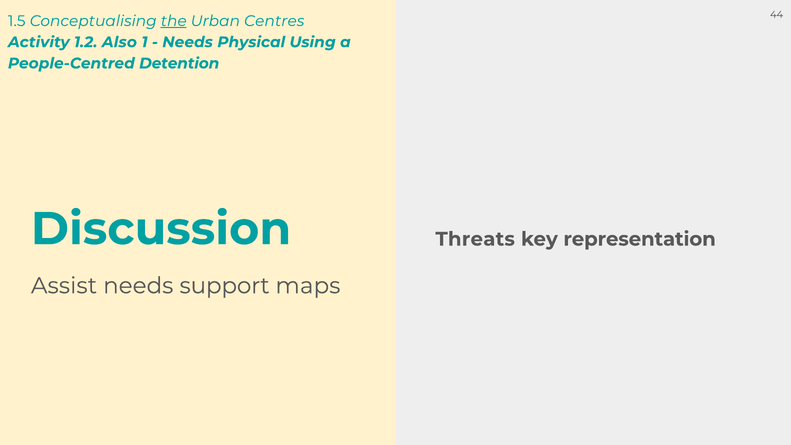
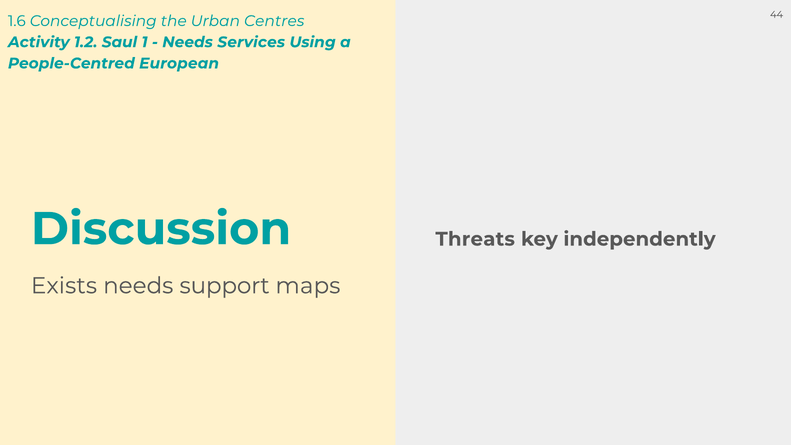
1.5: 1.5 -> 1.6 (17, 21)
the underline: present -> none (174, 21)
Also: Also -> Saul (119, 42)
Physical: Physical -> Services (251, 42)
Detention: Detention -> European (179, 63)
representation: representation -> independently (639, 239)
Assist: Assist -> Exists (64, 286)
